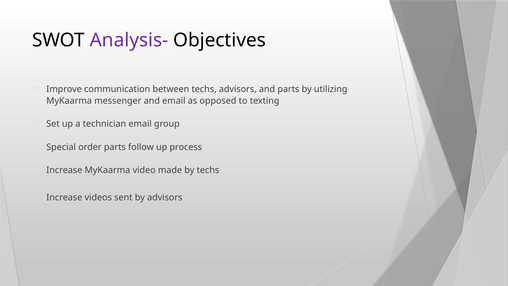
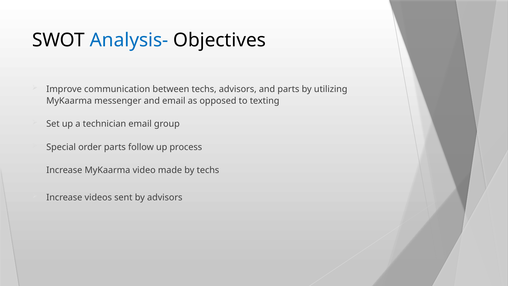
Analysis- colour: purple -> blue (129, 40)
